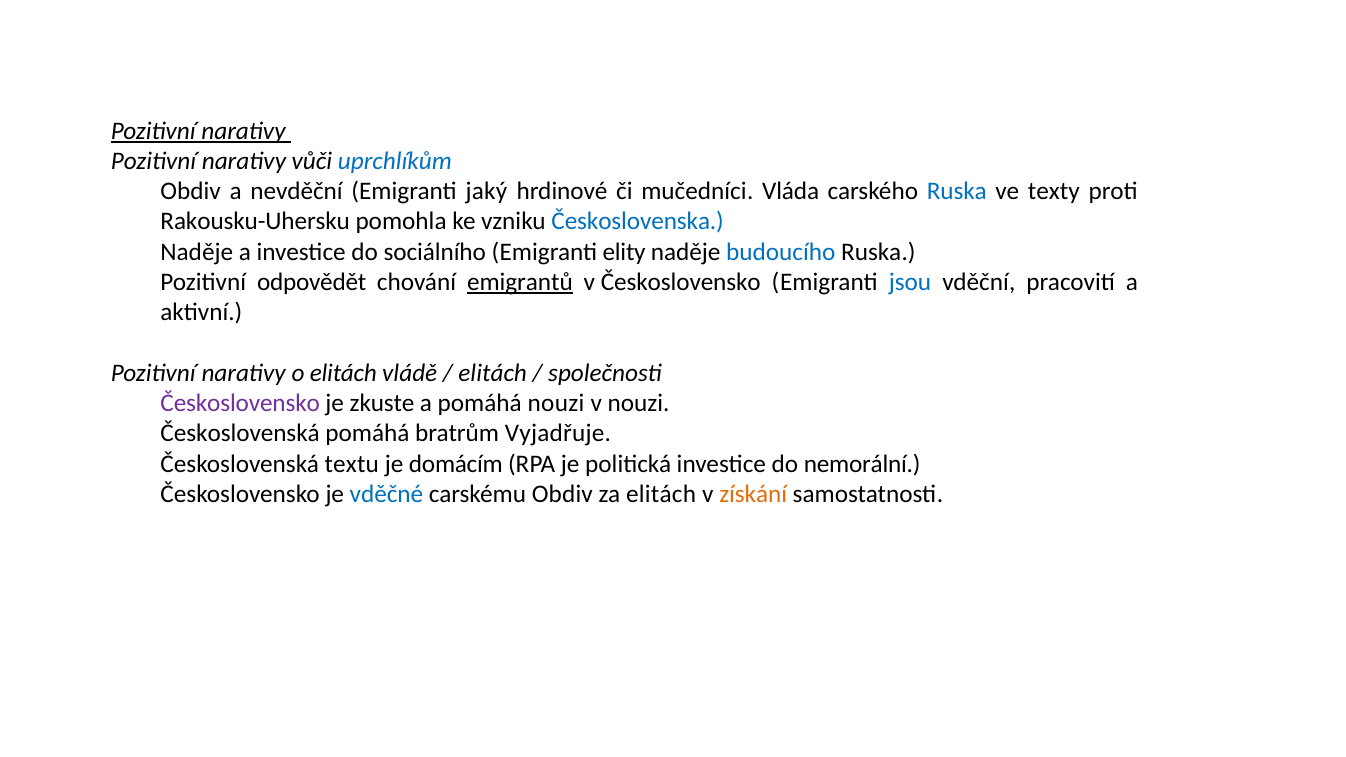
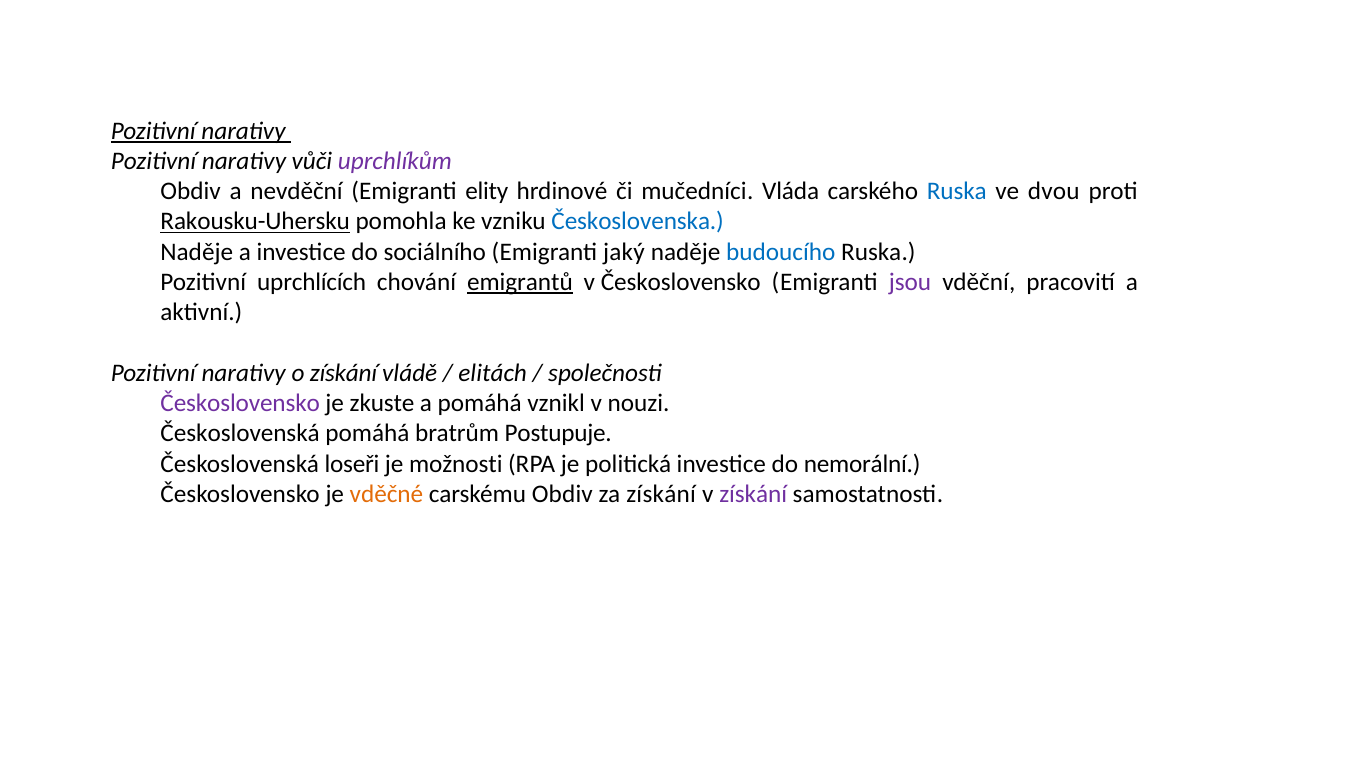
uprchlíkům colour: blue -> purple (395, 161)
jaký: jaký -> elity (487, 191)
texty: texty -> dvou (1054, 191)
Rakousku-Uhersku underline: none -> present (255, 222)
elity: elity -> jaký (624, 252)
odpovědět: odpovědět -> uprchlících (312, 282)
jsou colour: blue -> purple (910, 282)
o elitách: elitách -> získání (343, 373)
pomáhá nouzi: nouzi -> vznikl (556, 403)
Vyjadřuje: Vyjadřuje -> Postupuje (558, 434)
textu: textu -> loseři (352, 464)
domácím: domácím -> možnosti (456, 464)
vděčné colour: blue -> orange (386, 494)
za elitách: elitách -> získání (661, 494)
získání colour: orange -> purple (753, 494)
